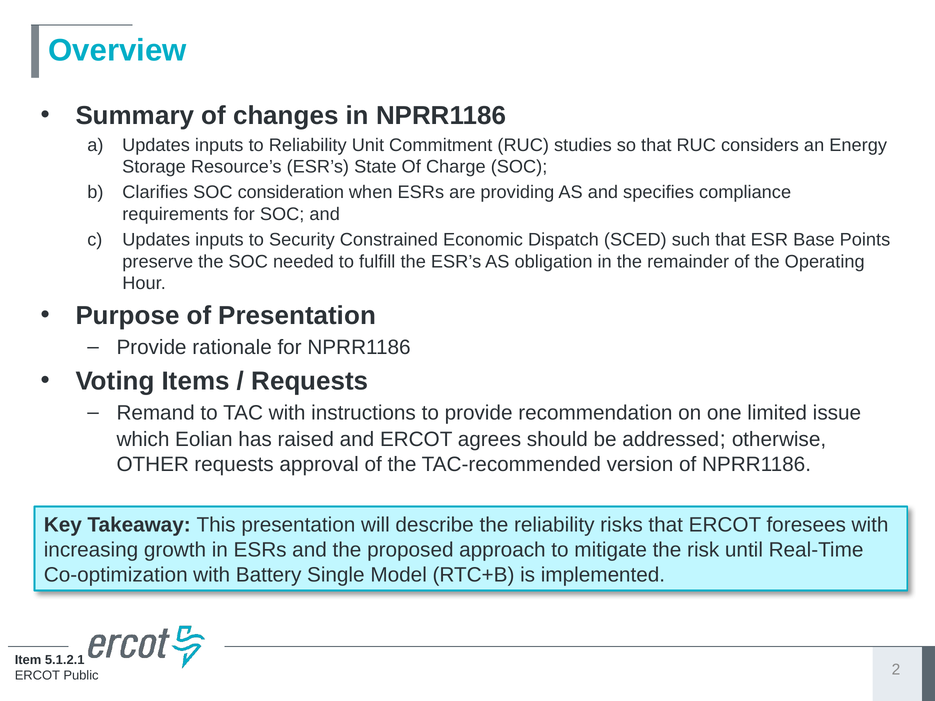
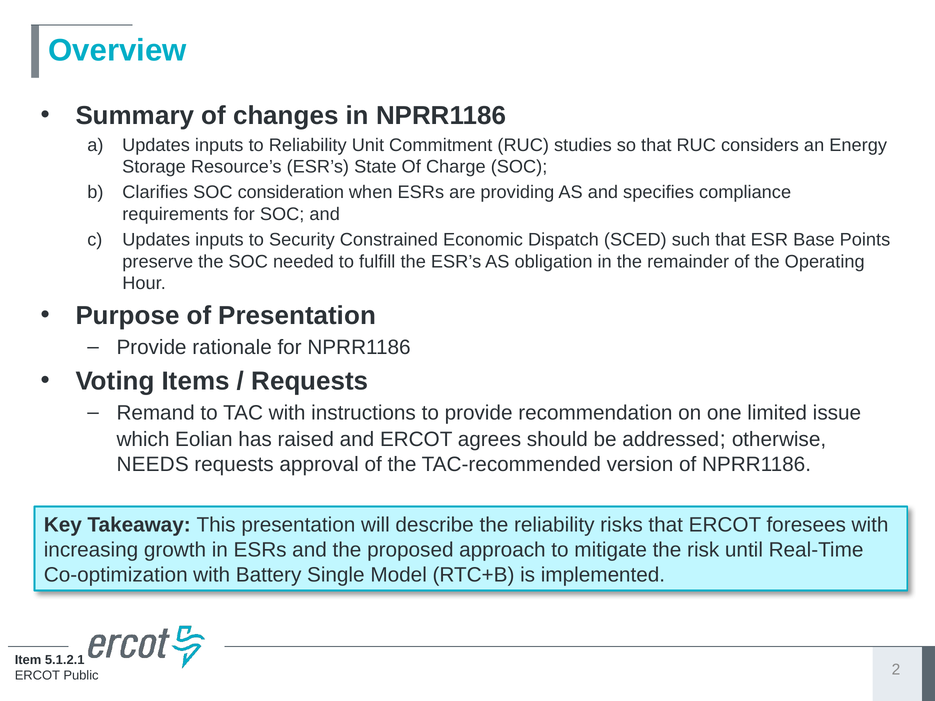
OTHER: OTHER -> NEEDS (153, 465)
